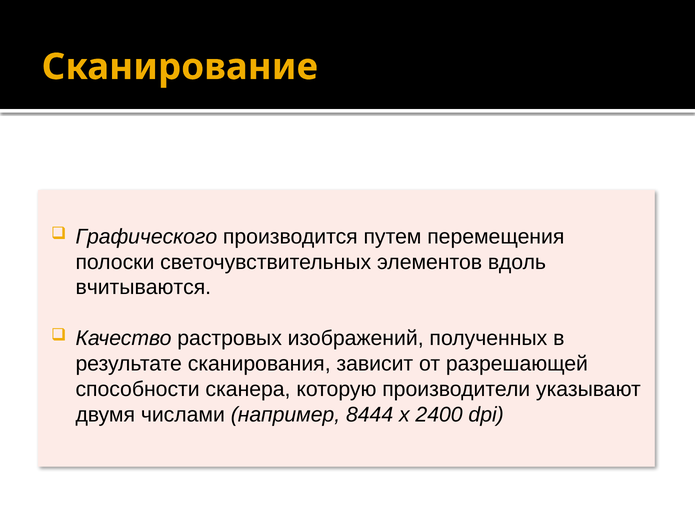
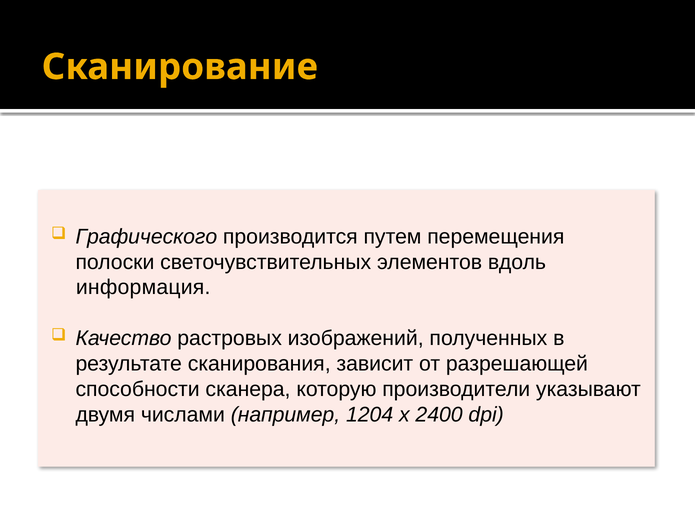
вчитываются: вчитываются -> информация (143, 288)
8444: 8444 -> 1204 (370, 415)
